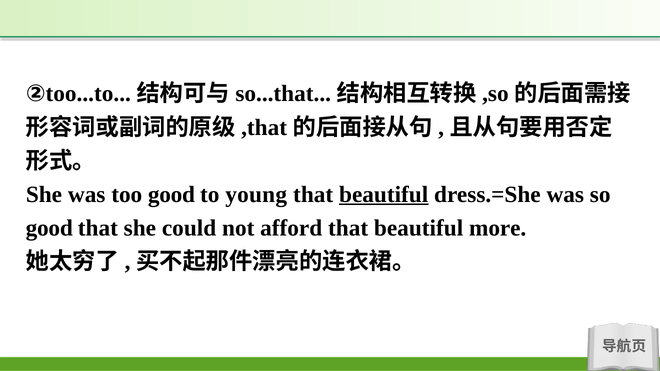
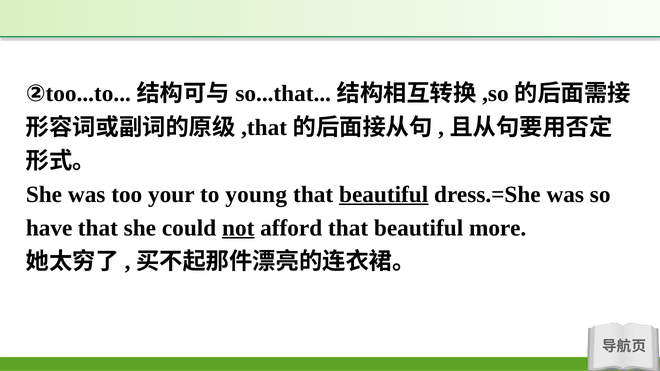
too good: good -> your (171, 194)
good: good -> have (49, 228)
not underline: none -> present (238, 228)
